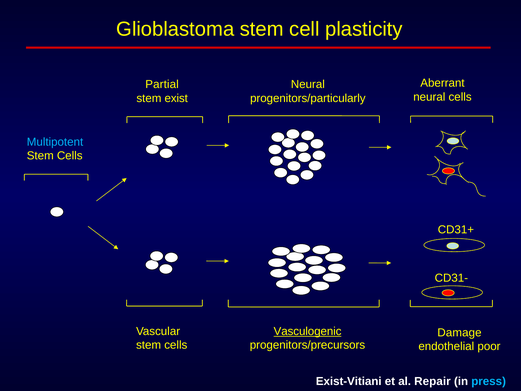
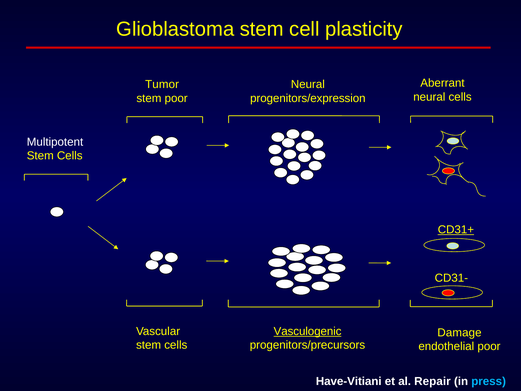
Partial: Partial -> Tumor (162, 84)
stem exist: exist -> poor (176, 98)
progenitors/particularly: progenitors/particularly -> progenitors/expression (308, 98)
Multipotent colour: light blue -> white (55, 142)
CD31+ underline: none -> present (456, 230)
Exist-Vitiani: Exist-Vitiani -> Have-Vitiani (349, 381)
